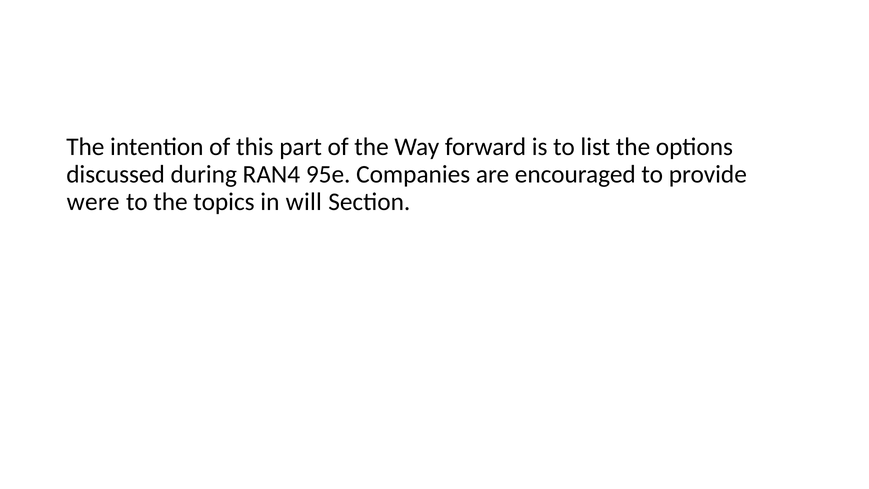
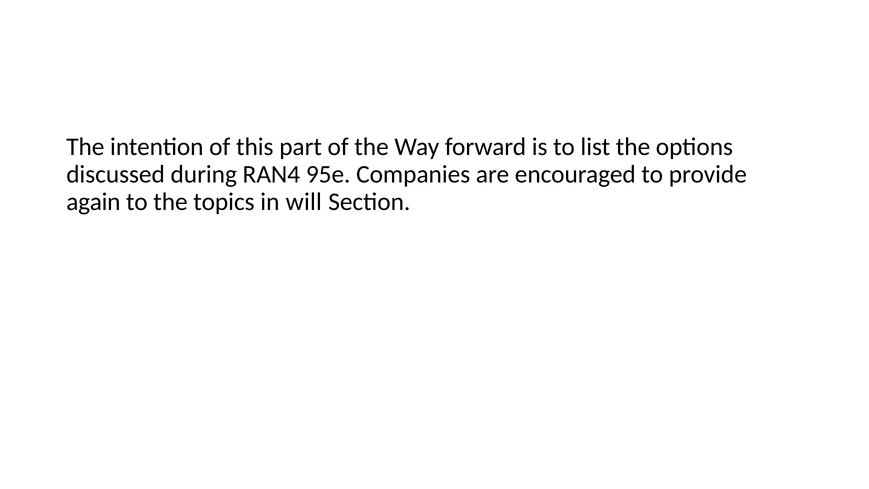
were: were -> again (93, 202)
